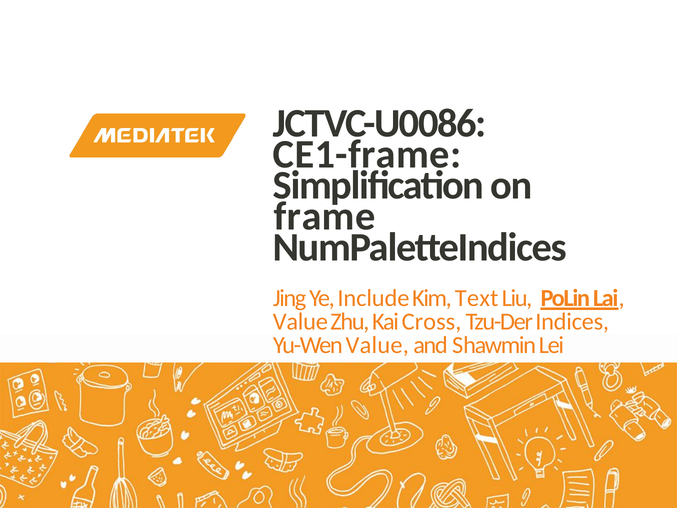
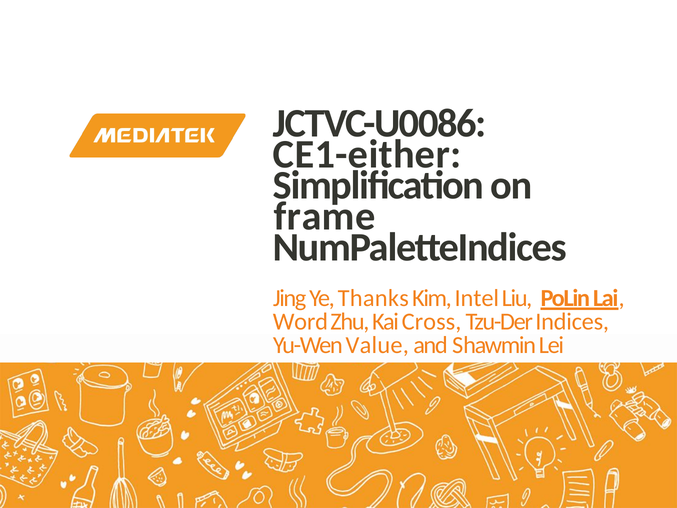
CE1-frame: CE1-frame -> CE1-either (367, 154)
Include: Include -> Thanks (373, 298)
Text: Text -> Intel (477, 298)
Value: Value -> Word (300, 322)
